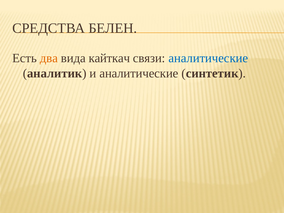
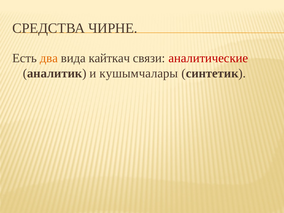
БЕЛЕН: БЕЛЕН -> ЧИРНЕ (113, 28)
аналитические colour: blue -> red (208, 58)
и аналитические: аналитические -> кушымчалары (139, 73)
